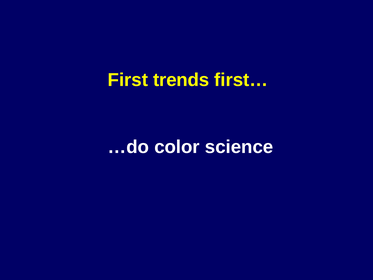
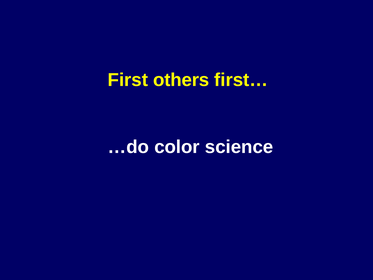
trends: trends -> others (181, 80)
